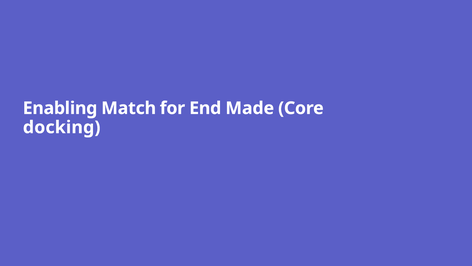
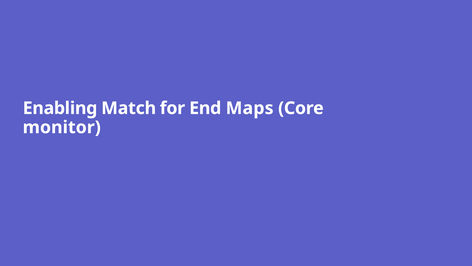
Made: Made -> Maps (250, 108)
docking: docking -> monitor (62, 127)
